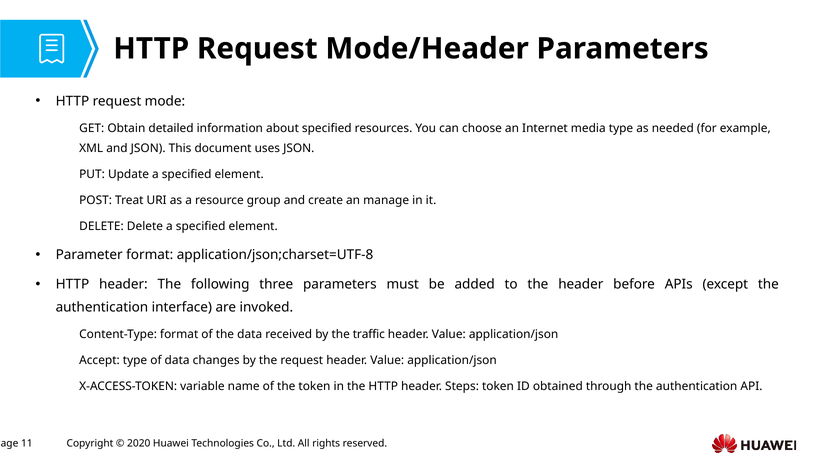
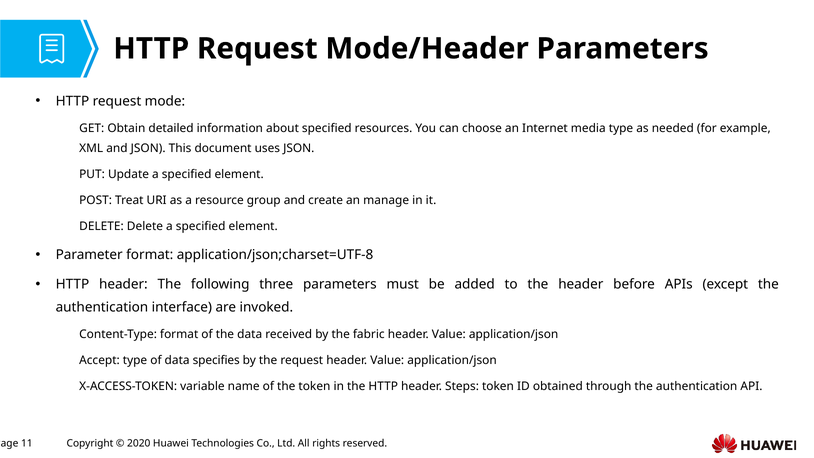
traffic: traffic -> fabric (369, 334)
changes: changes -> specifies (216, 360)
